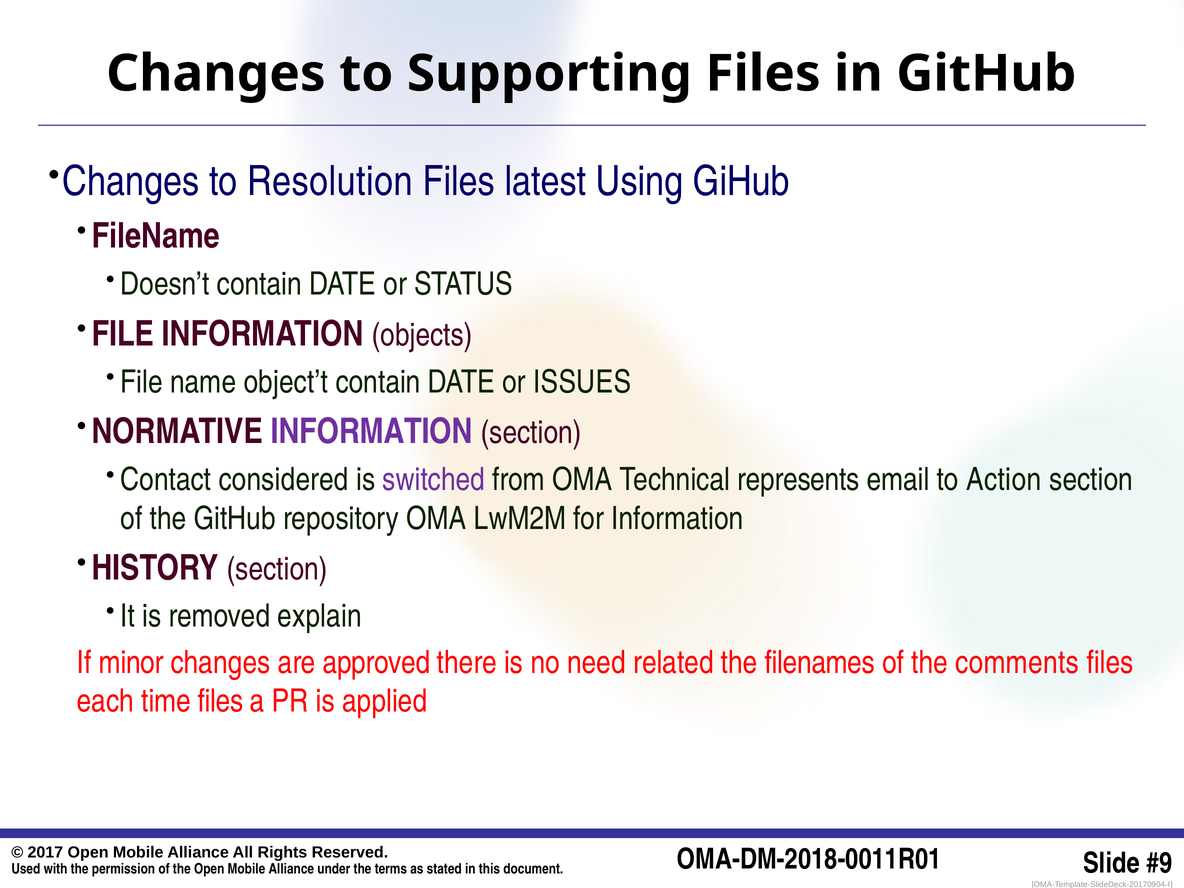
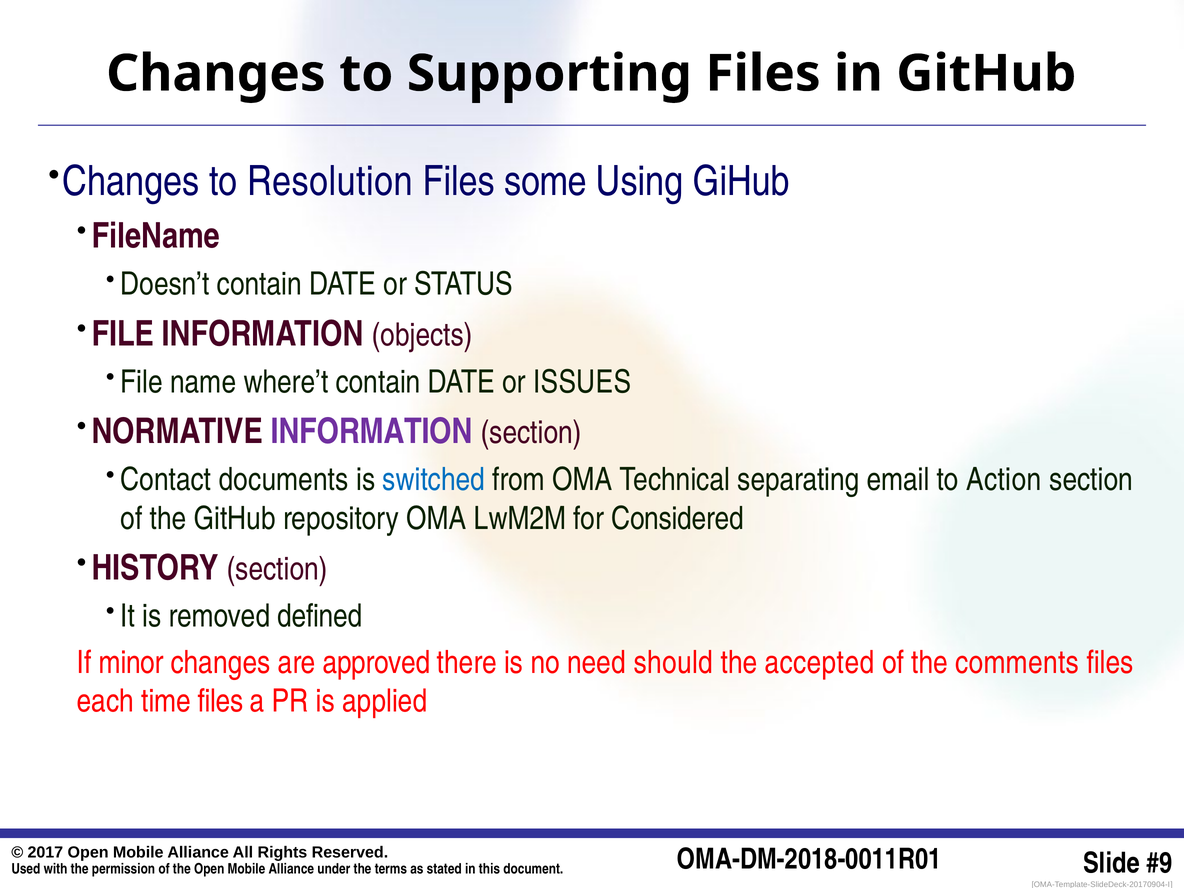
latest: latest -> some (546, 182)
object’t: object’t -> where’t (286, 382)
considered: considered -> documents (284, 480)
switched colour: purple -> blue (434, 480)
represents: represents -> separating (798, 480)
for Information: Information -> Considered (678, 519)
explain: explain -> defined (320, 616)
related: related -> should (673, 663)
filenames: filenames -> accepted (820, 663)
